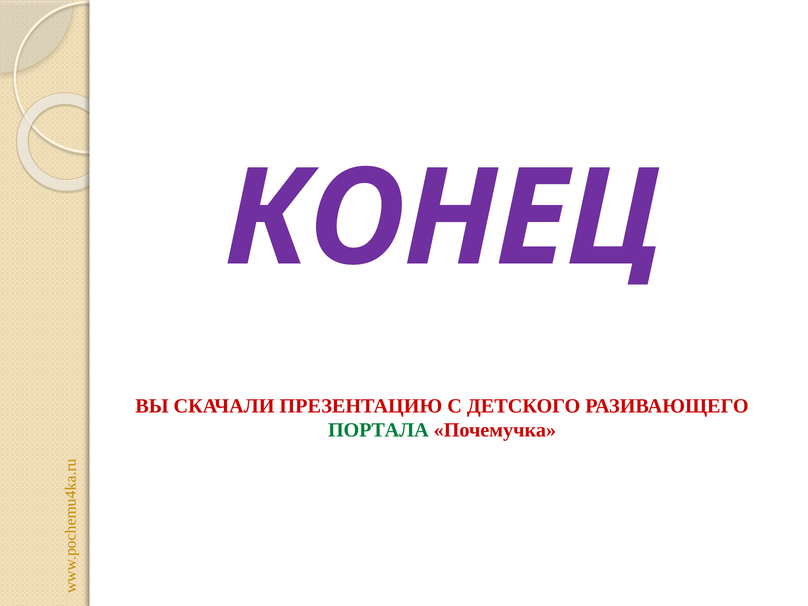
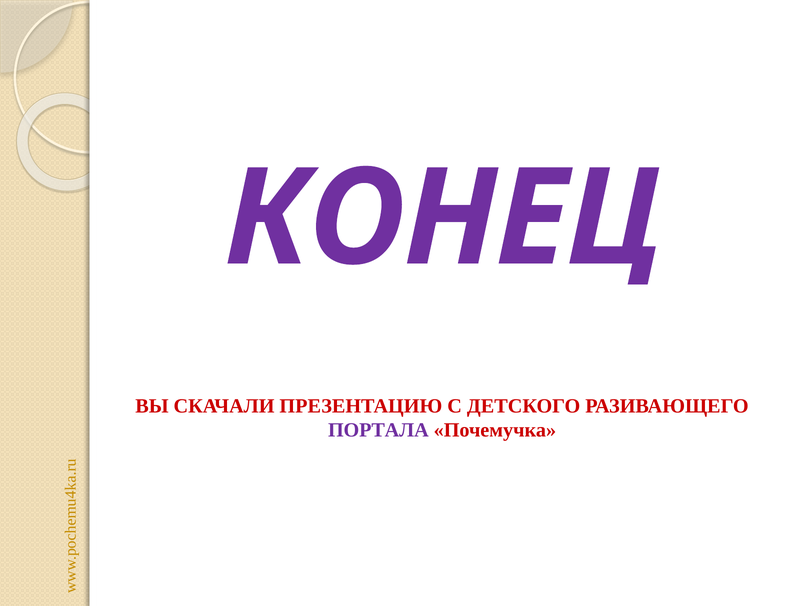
ПОРТАЛА colour: green -> purple (378, 430)
